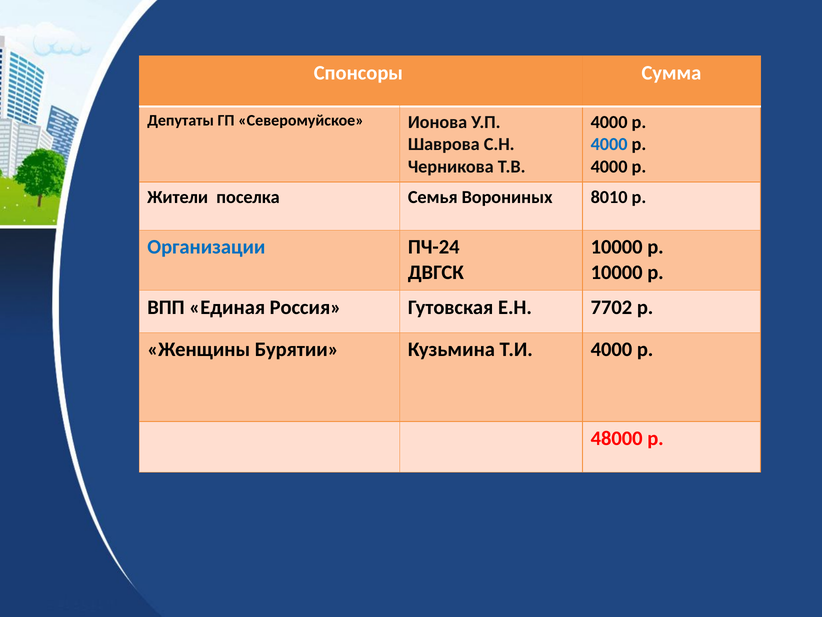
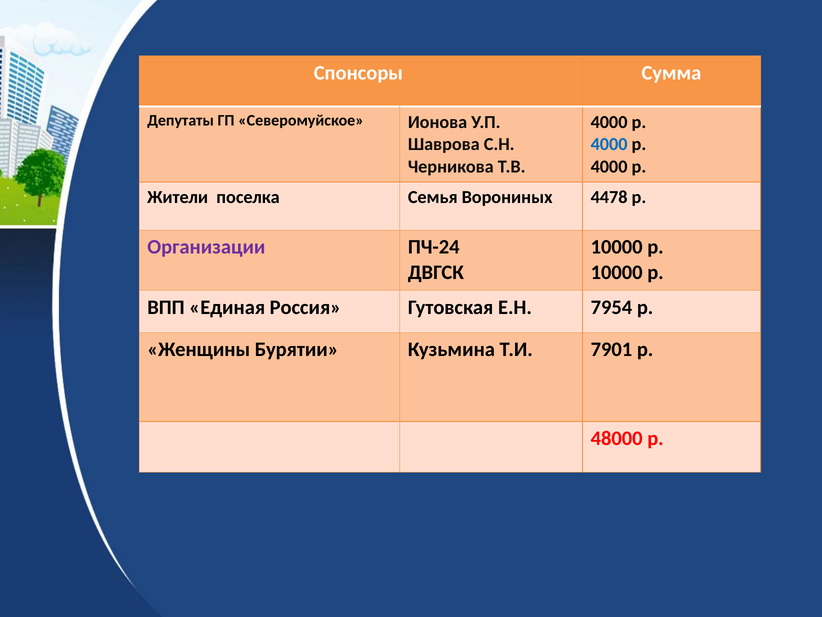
8010: 8010 -> 4478 (609, 197)
Организации colour: blue -> purple (206, 247)
7702: 7702 -> 7954 (611, 307)
Т.И 4000: 4000 -> 7901 (611, 349)
